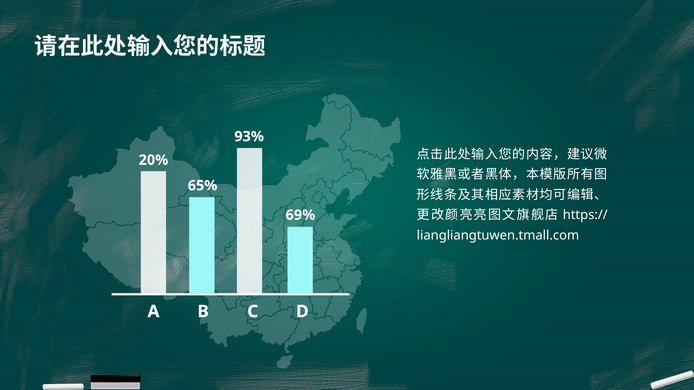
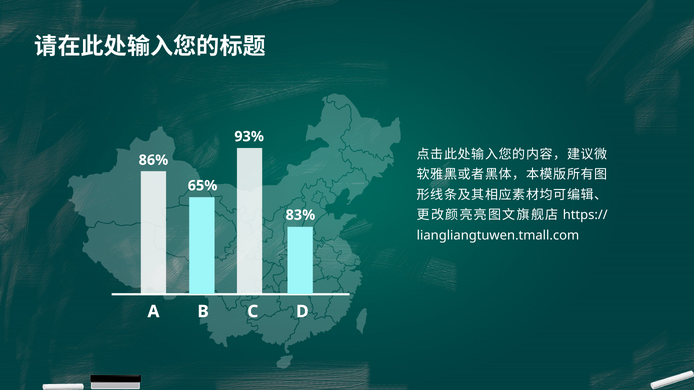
20%: 20% -> 86% (153, 160)
69%: 69% -> 83% (300, 215)
